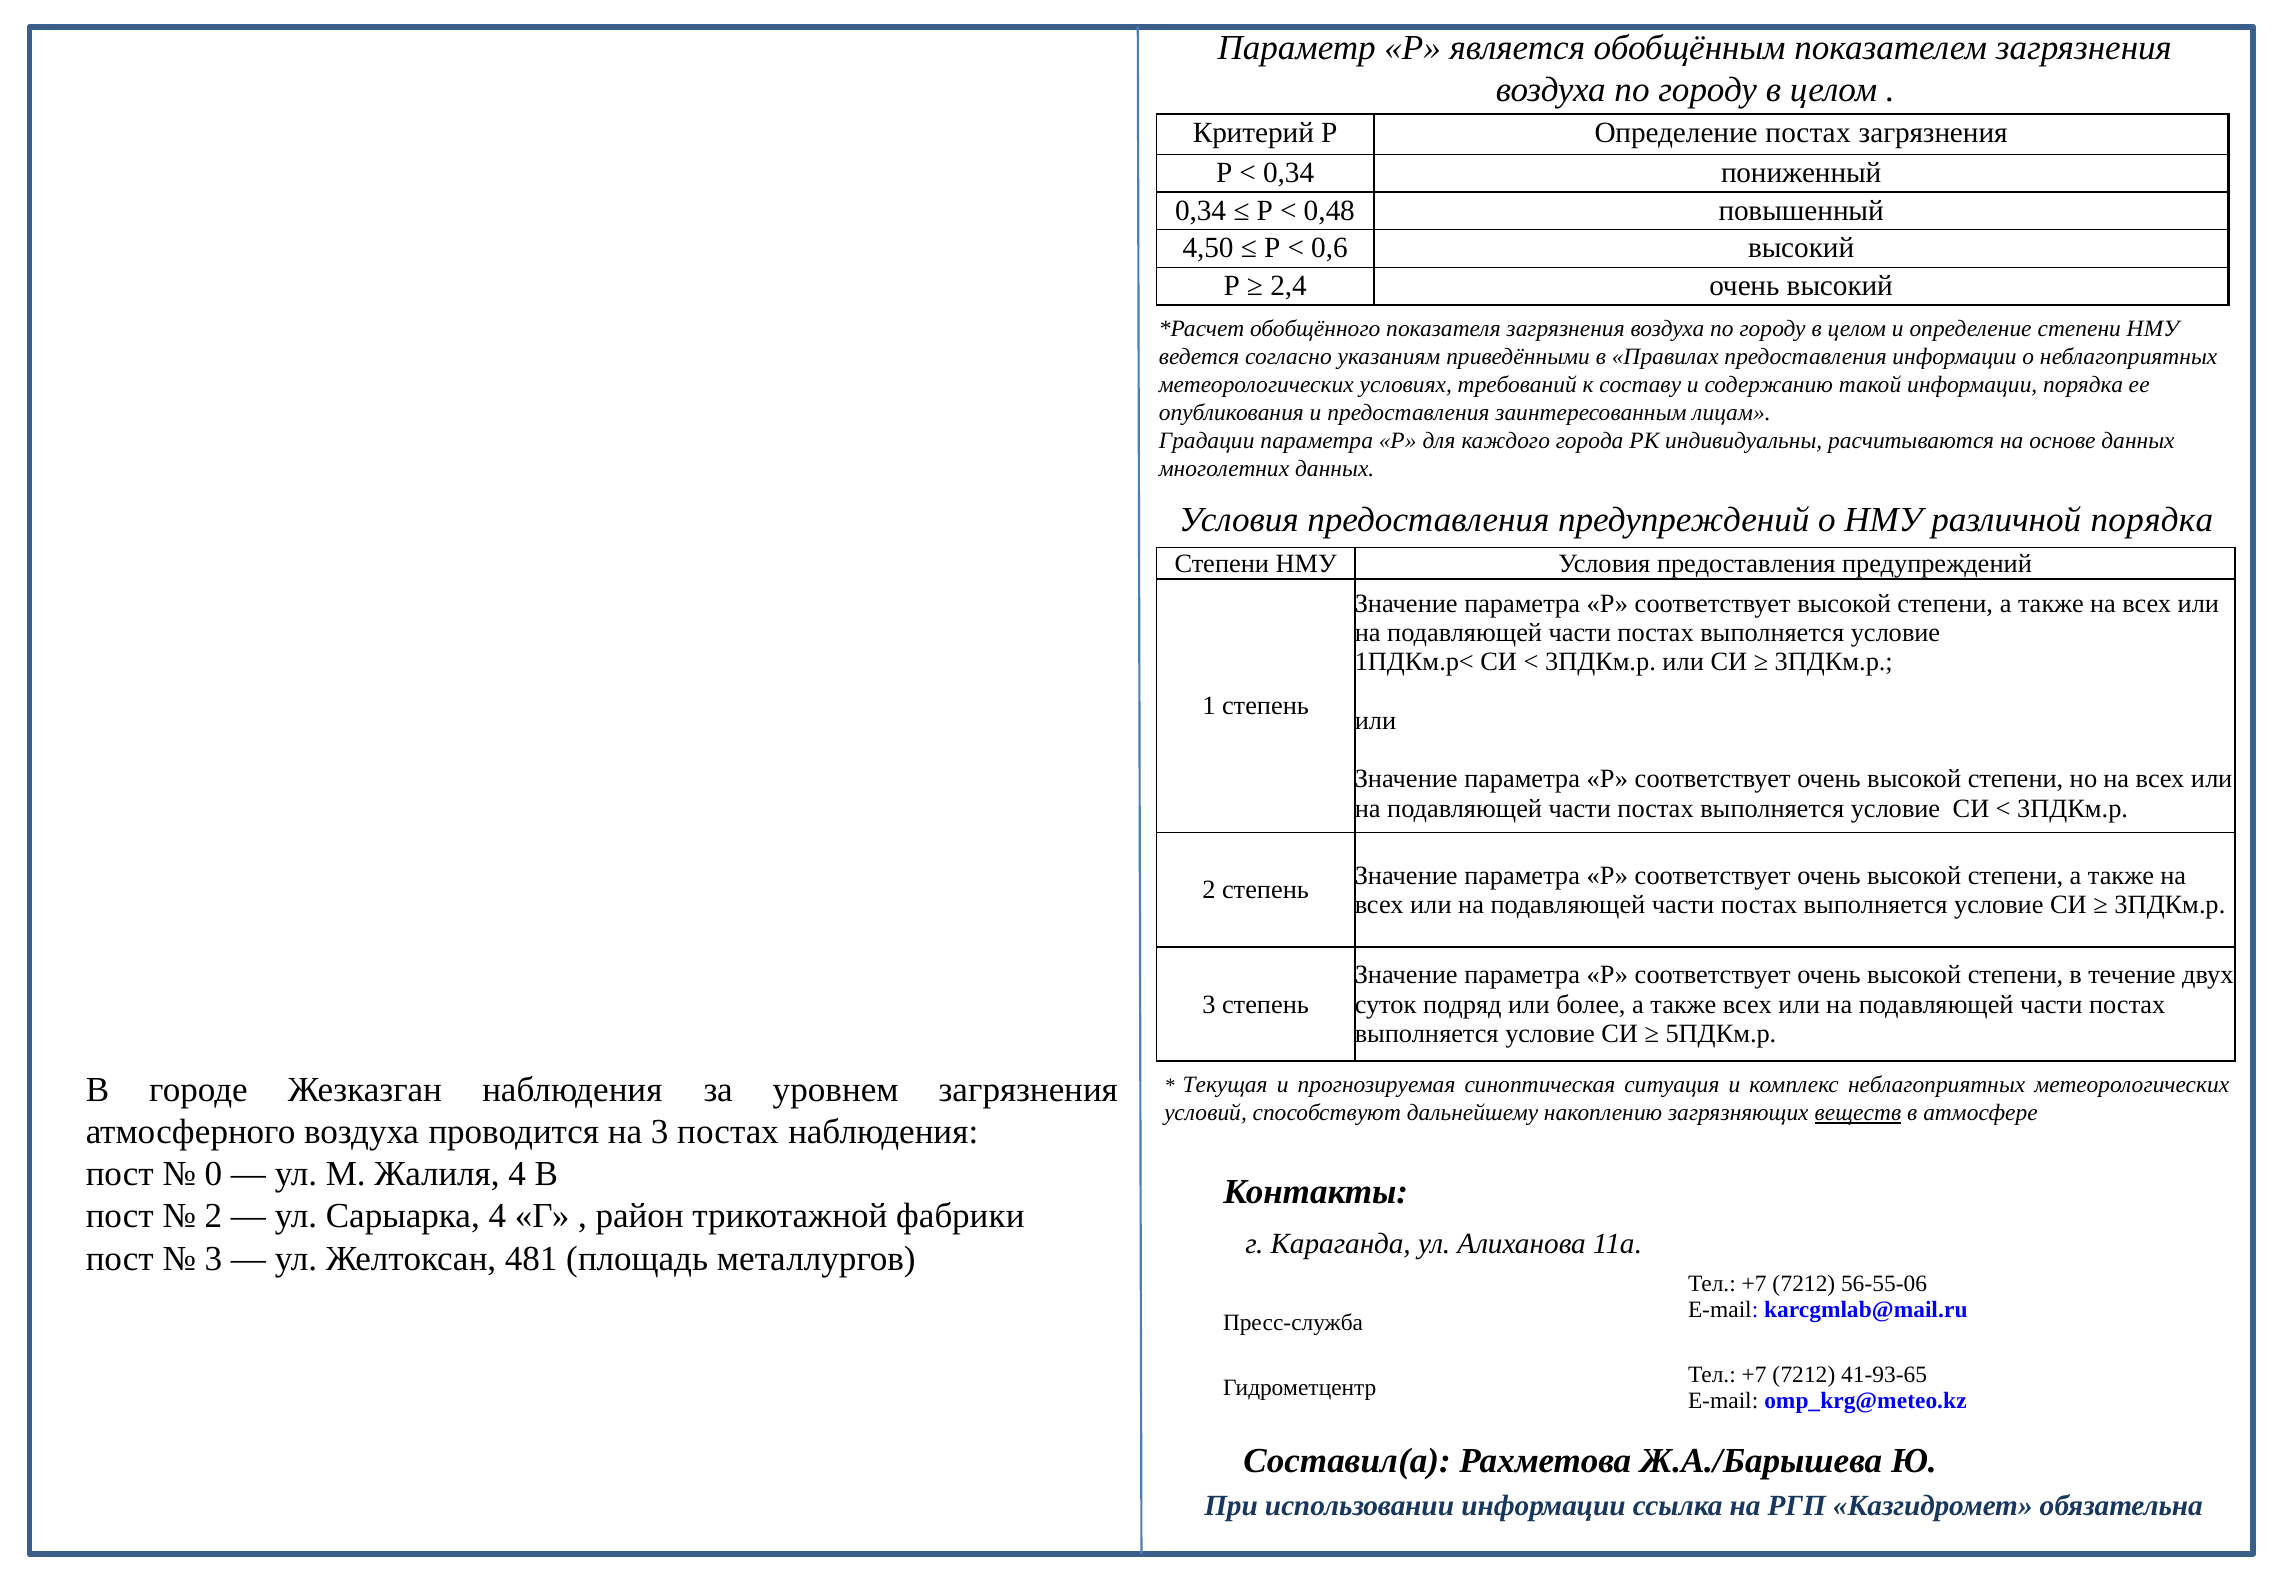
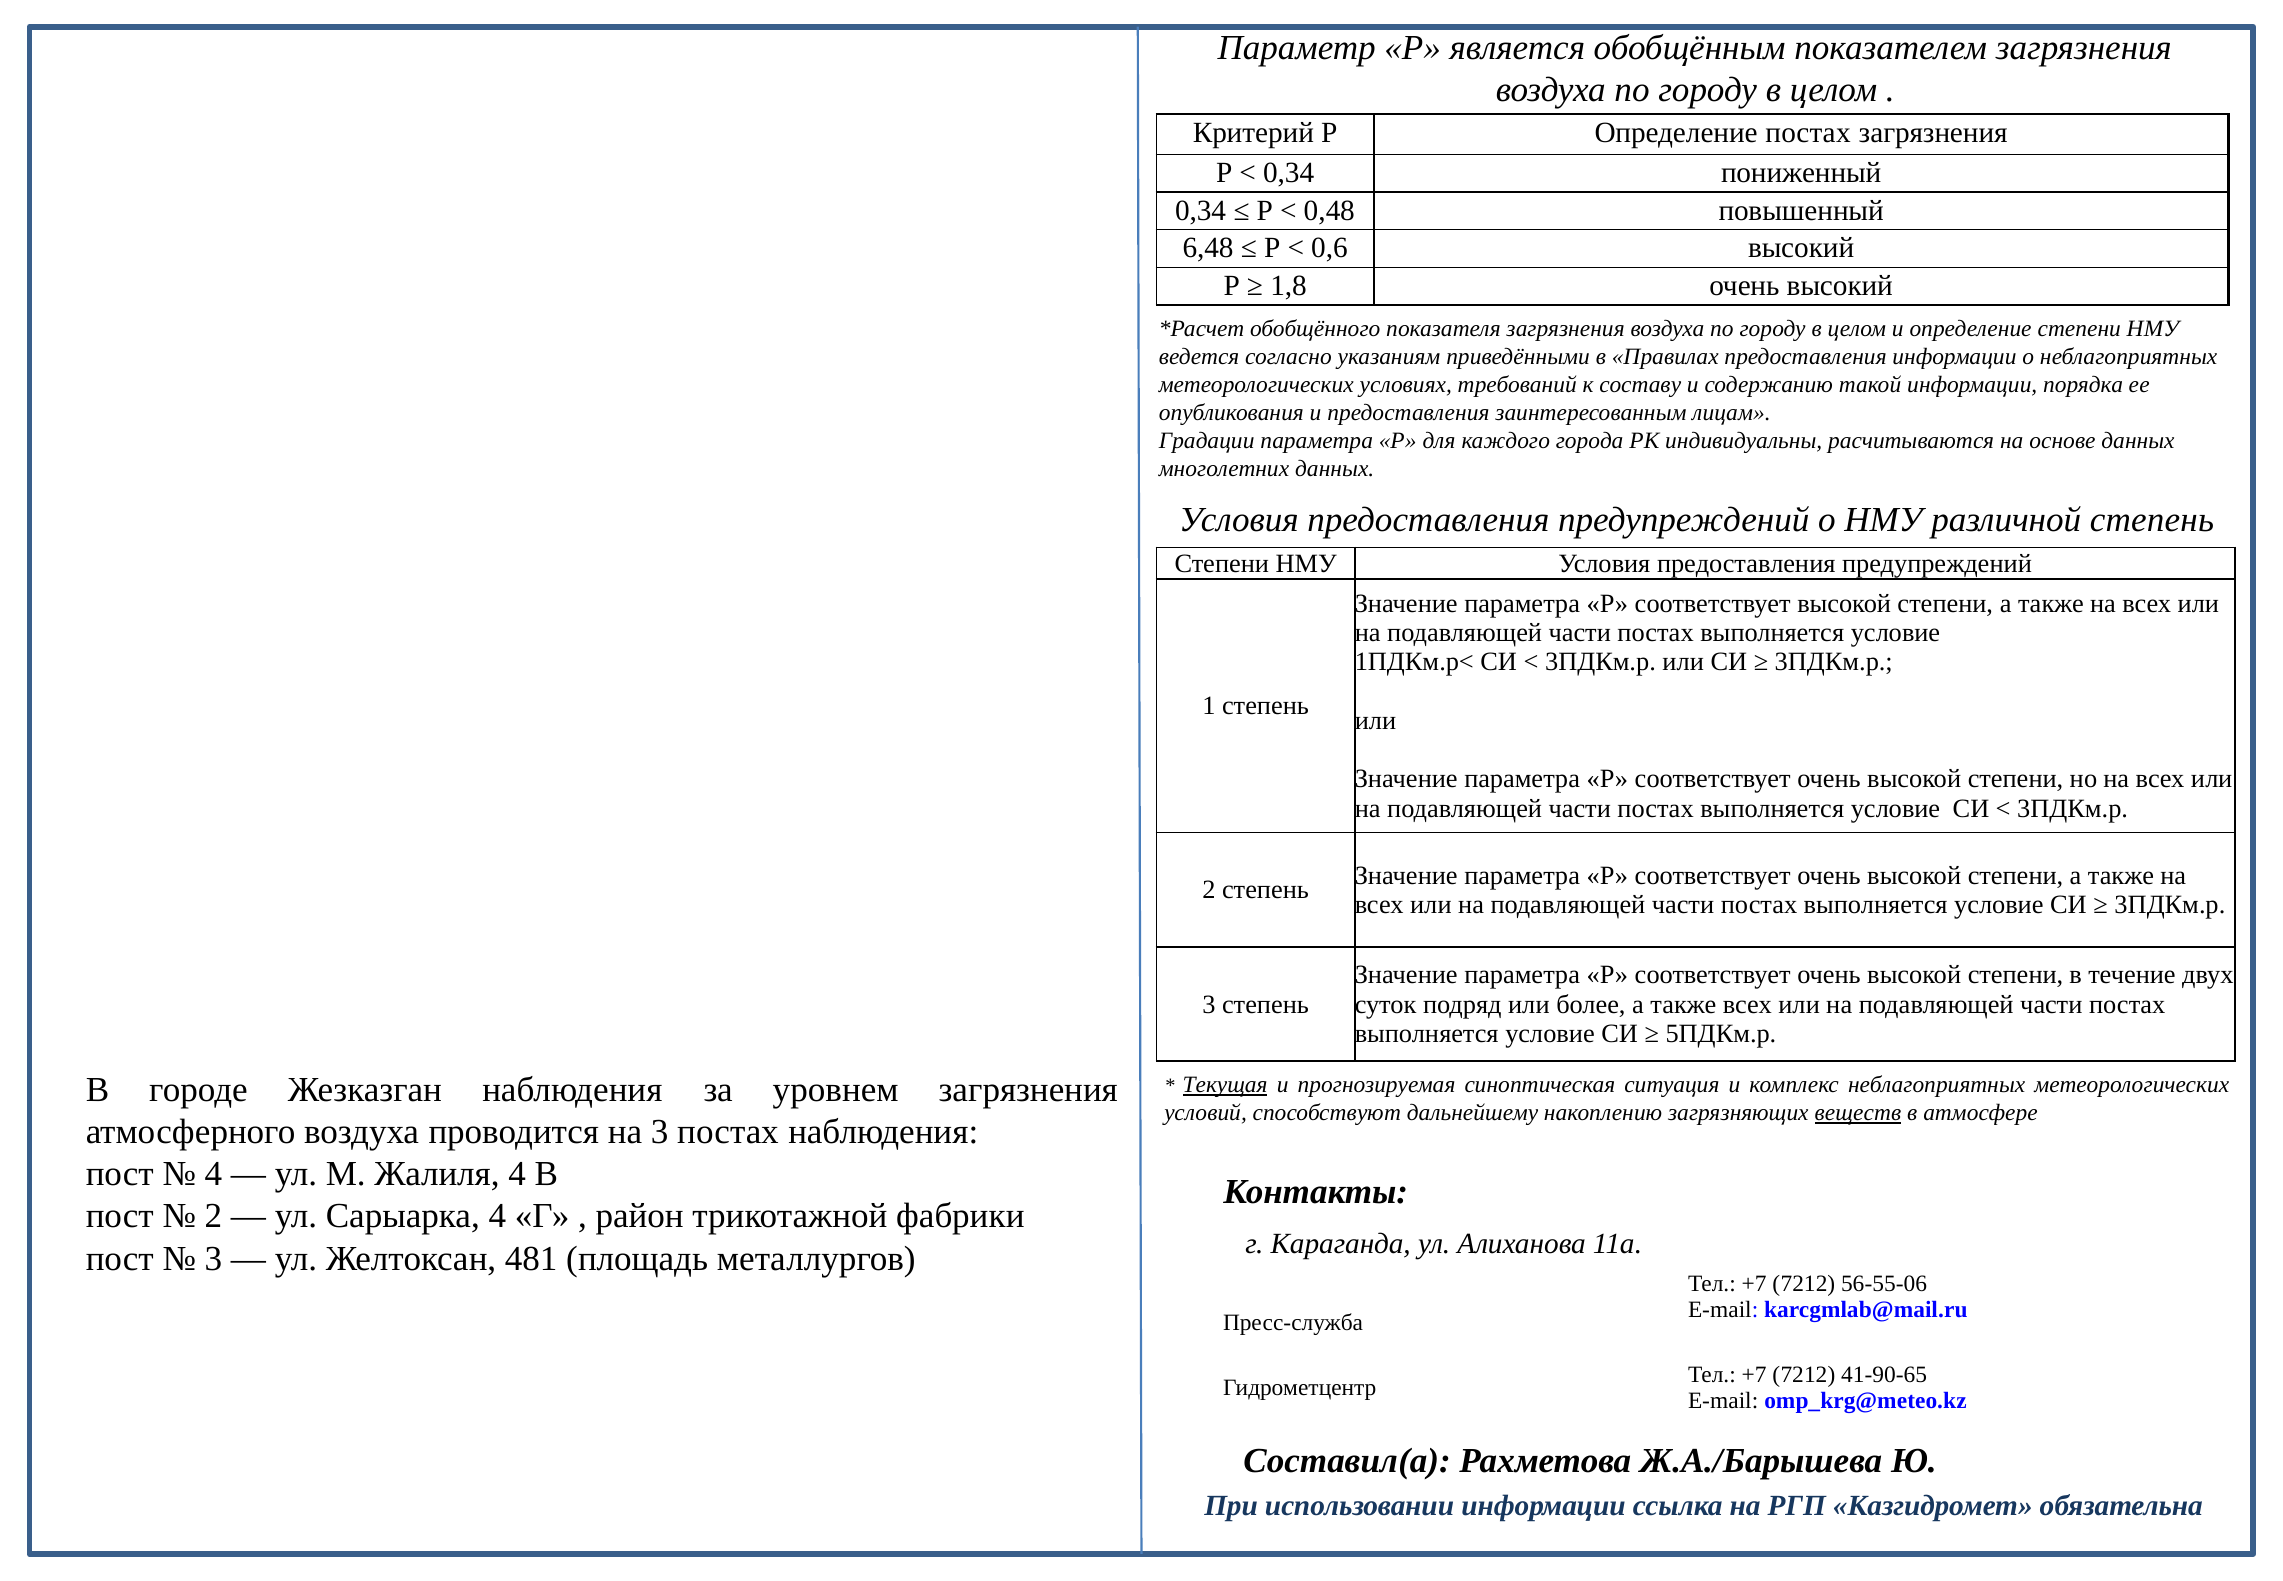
4,50: 4,50 -> 6,48 (1208, 248)
2,4: 2,4 -> 1,8 (1289, 286)
различной порядка: порядка -> степень (2152, 520)
Текущая underline: none -> present (1225, 1085)
0: 0 -> 4 (213, 1174)
41-93-65: 41-93-65 -> 41-90-65 (1884, 1375)
